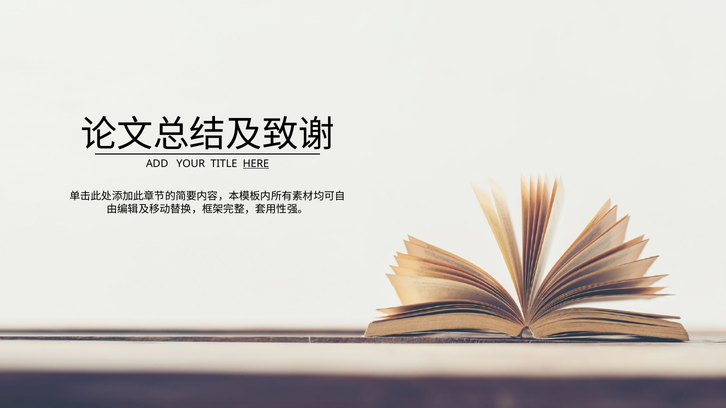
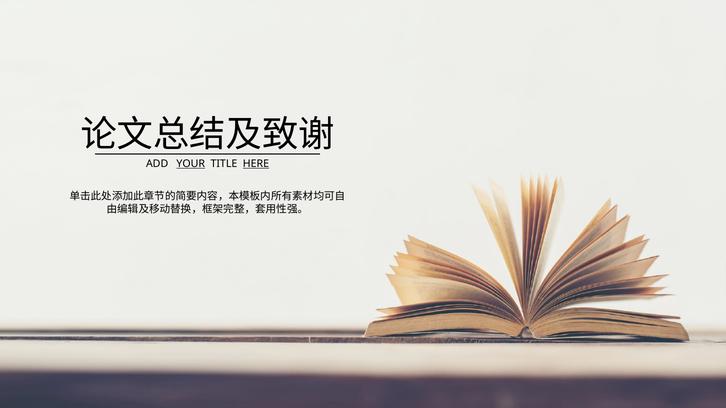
YOUR underline: none -> present (191, 164)
